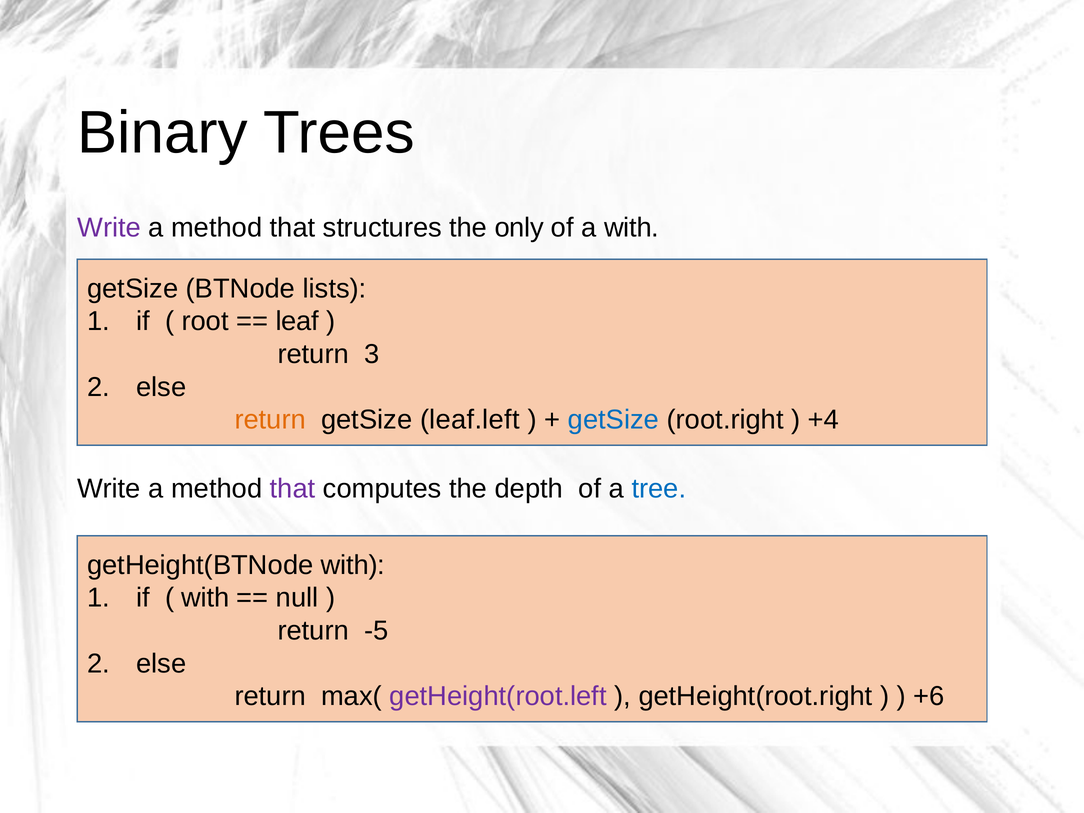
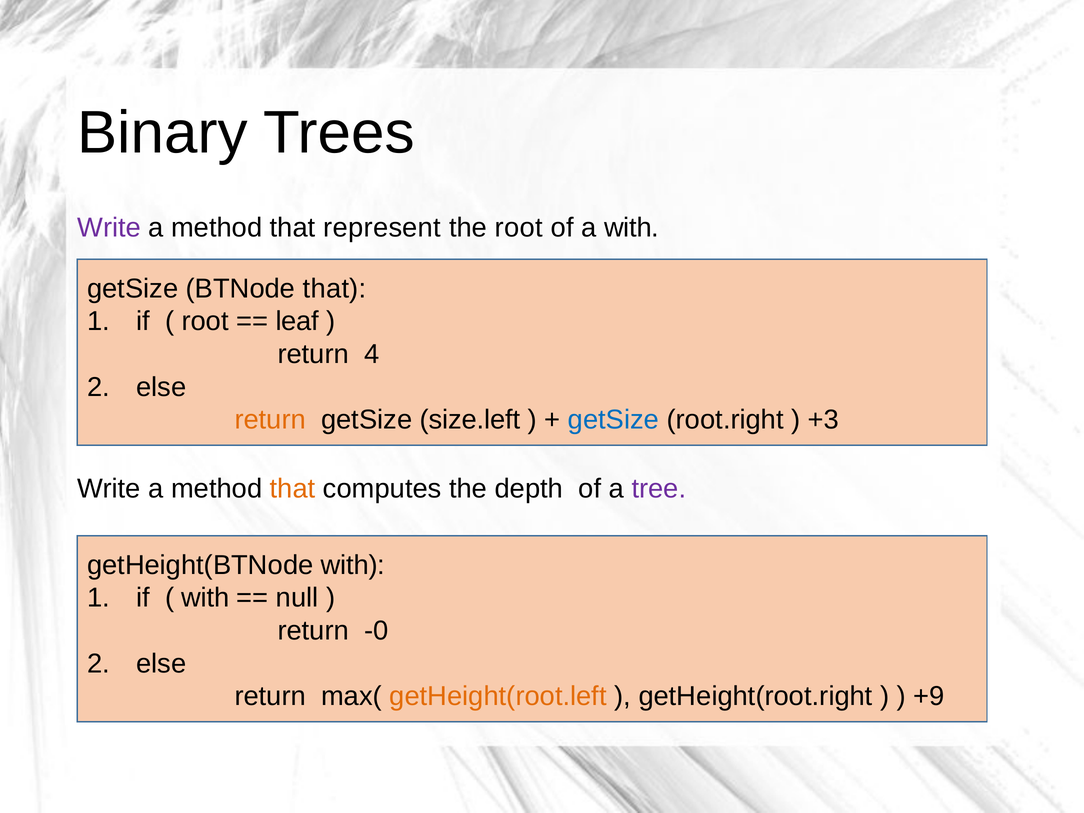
structures: structures -> represent (382, 228)
the only: only -> root (519, 228)
BTNode lists: lists -> that (335, 289)
3: 3 -> 4 (372, 354)
leaf.left: leaf.left -> size.left (470, 420)
+4: +4 -> +3 (824, 420)
that colour: purple -> orange (293, 488)
tree colour: blue -> purple (659, 488)
-5: -5 -> -0 (376, 631)
getHeight(root.left colour: purple -> orange (498, 696)
+6: +6 -> +9 (929, 696)
